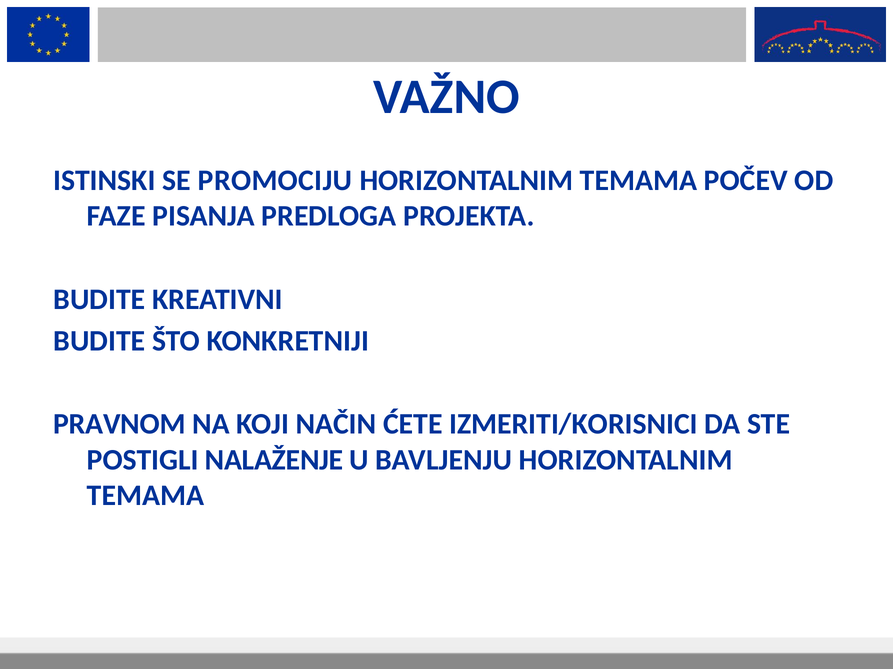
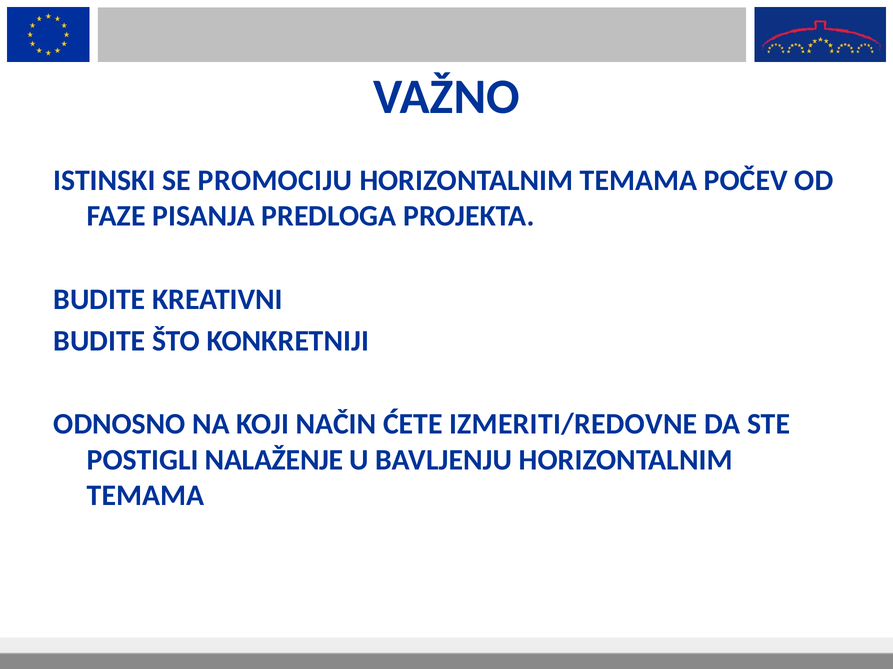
PRAVNOM: PRAVNOM -> ODNOSNO (119, 425)
IZMERITI/KORISNICI: IZMERITI/KORISNICI -> IZMERITI/REDOVNE (573, 425)
